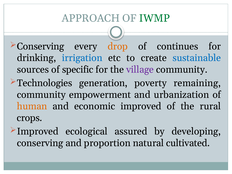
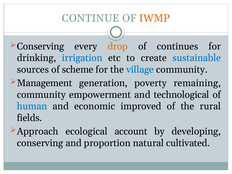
APPROACH: APPROACH -> CONTINUE (91, 18)
IWMP colour: green -> orange (154, 18)
specific: specific -> scheme (78, 70)
village colour: purple -> blue (140, 70)
Technologies: Technologies -> Management (45, 83)
urbanization: urbanization -> technological (181, 95)
human colour: orange -> blue (32, 106)
crops: crops -> fields (29, 118)
Improved: Improved -> Approach (38, 131)
assured: assured -> account (131, 131)
